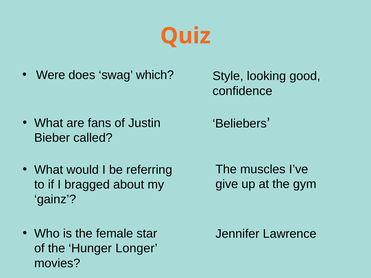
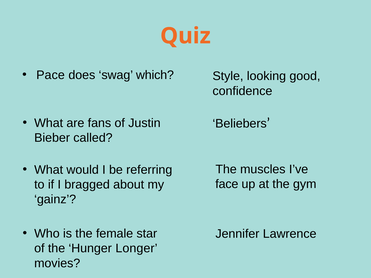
Were: Were -> Pace (51, 75)
give: give -> face (227, 184)
